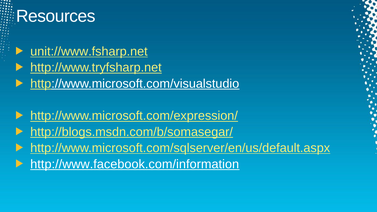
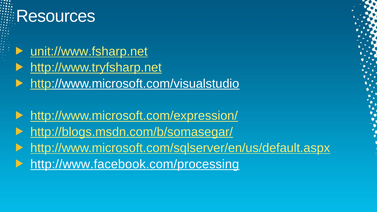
http://www.facebook.com/information: http://www.facebook.com/information -> http://www.facebook.com/processing (135, 164)
